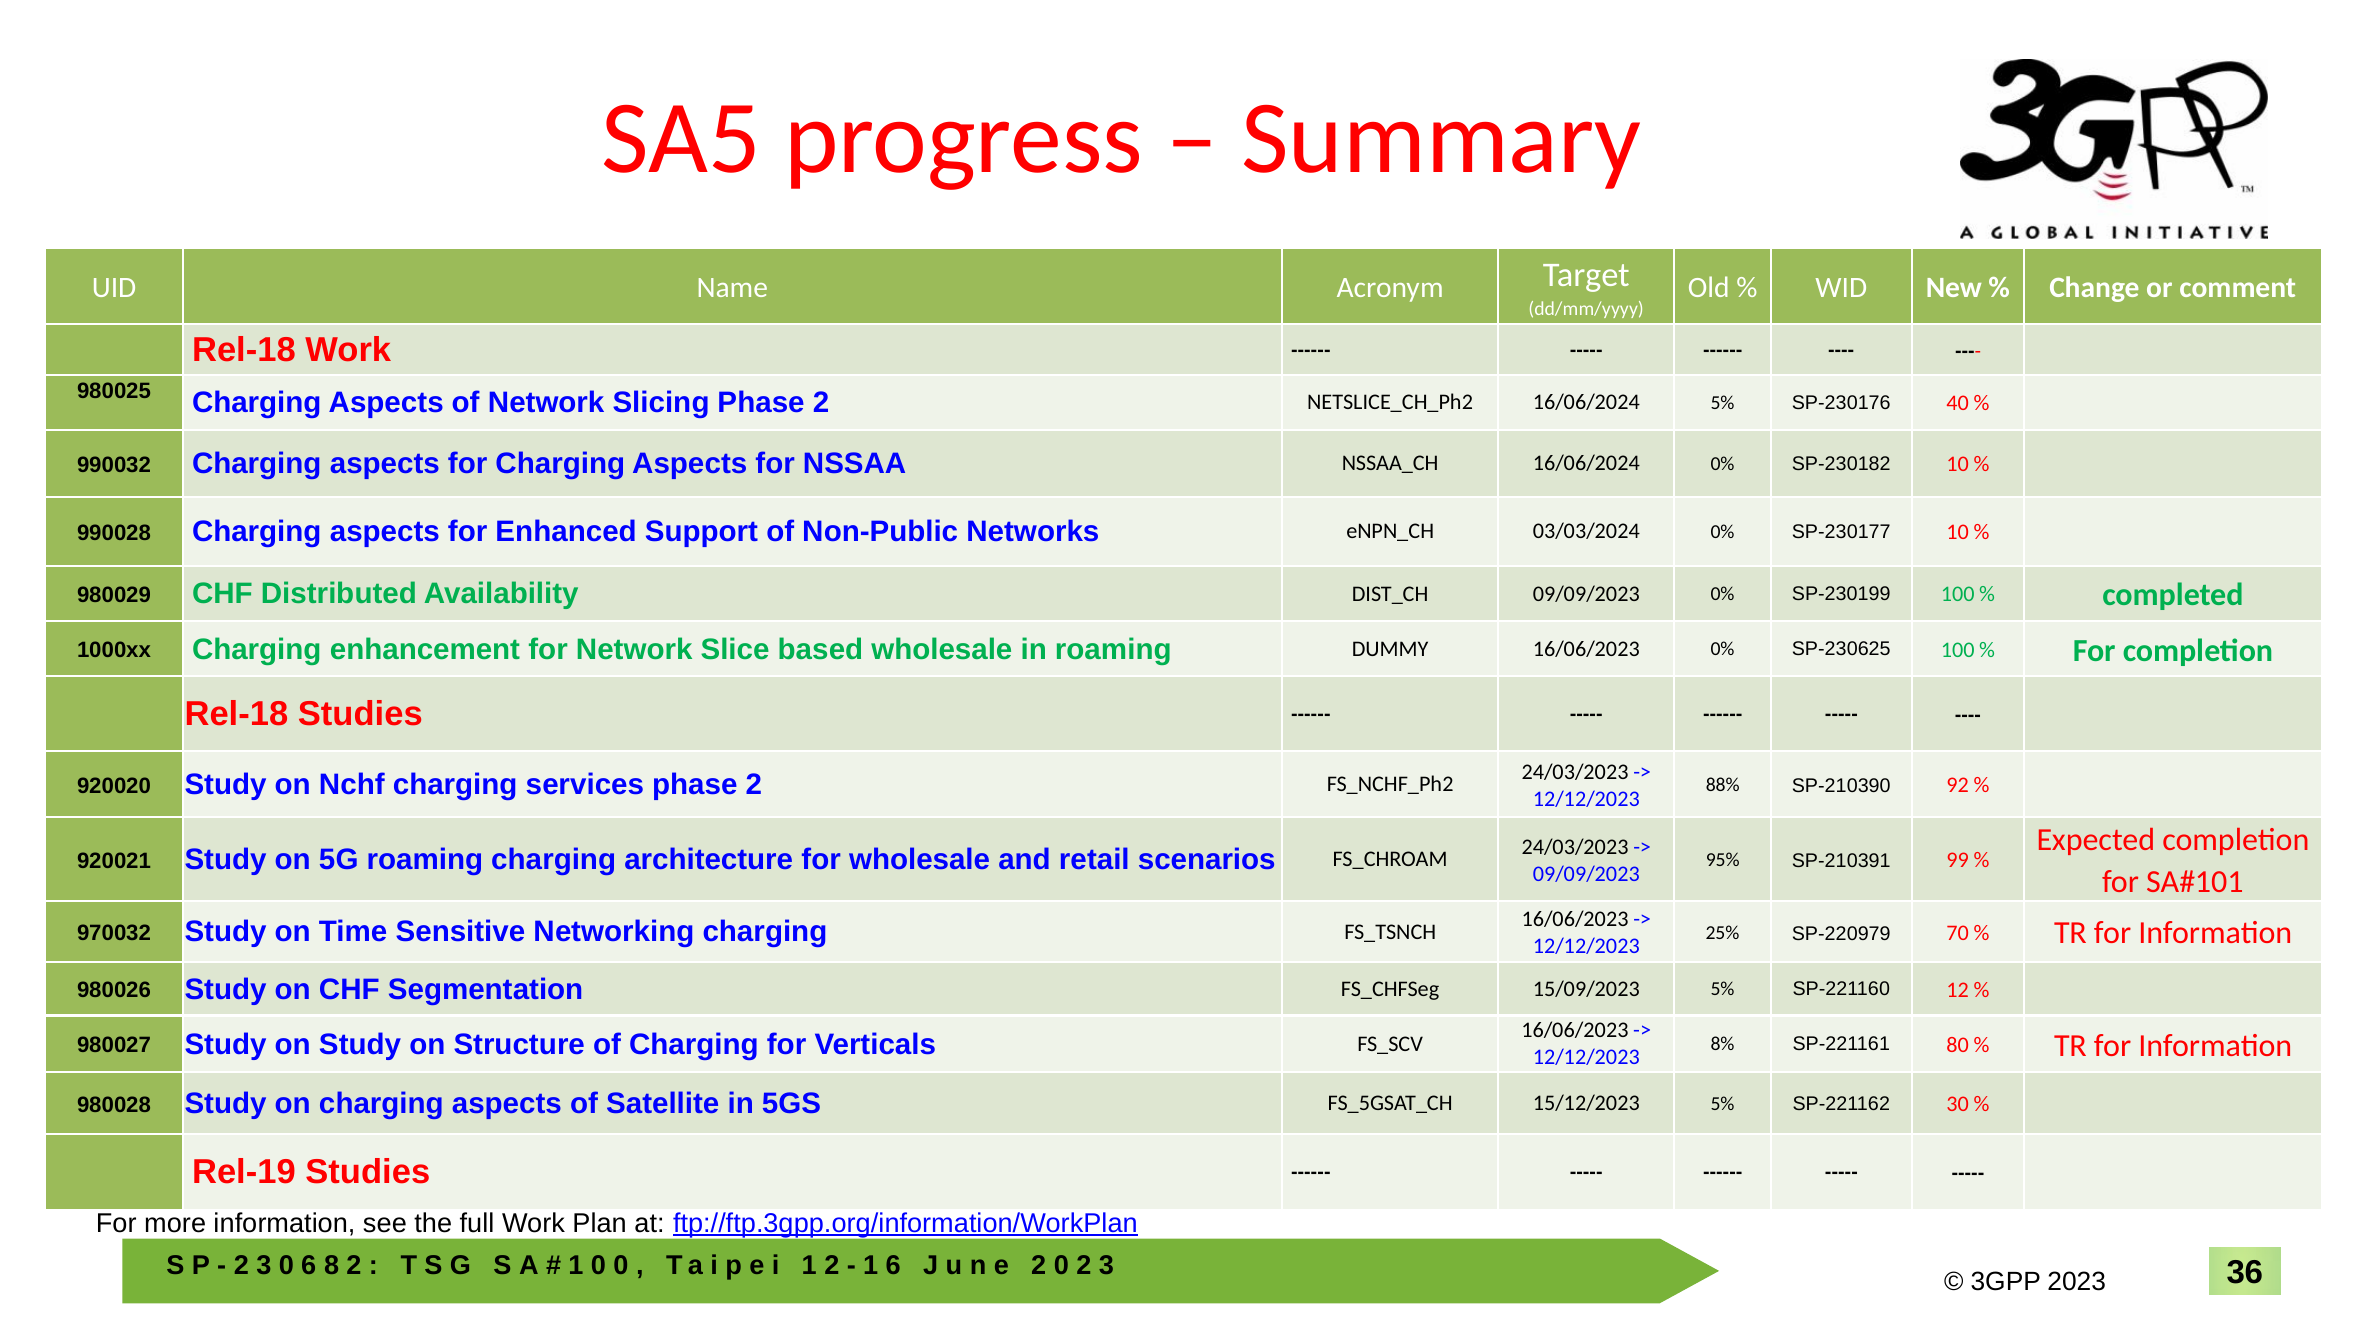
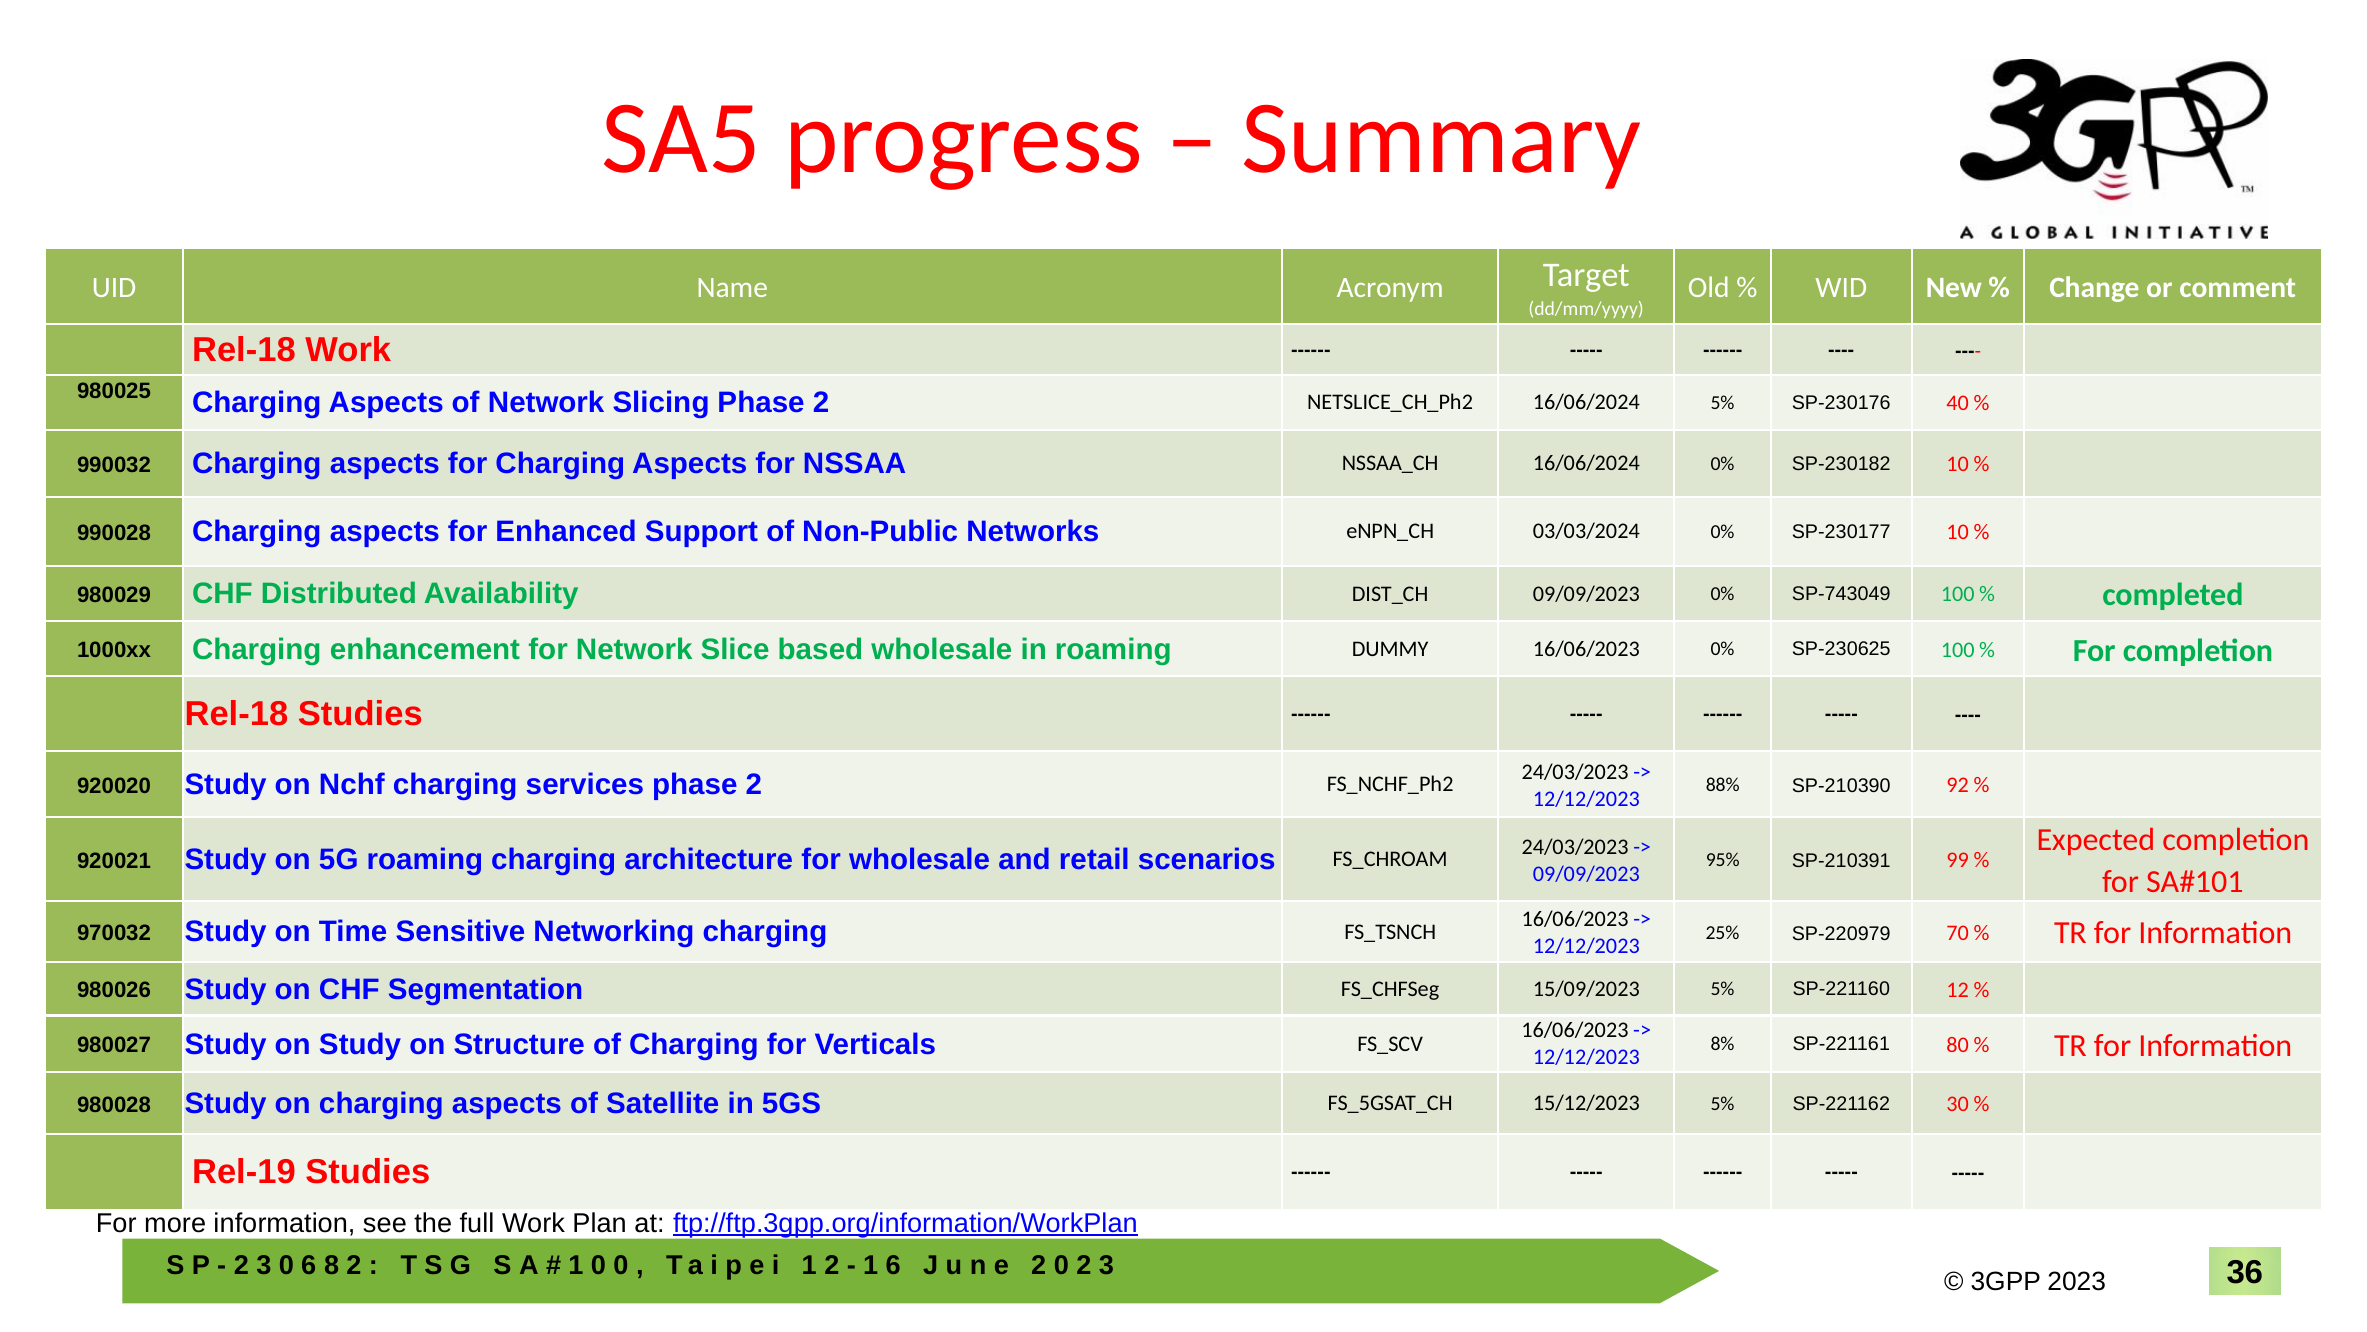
SP-230199: SP-230199 -> SP-743049 (1841, 594)
